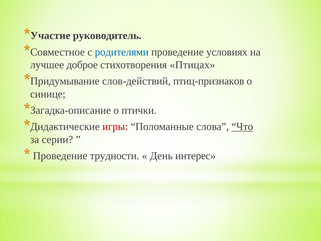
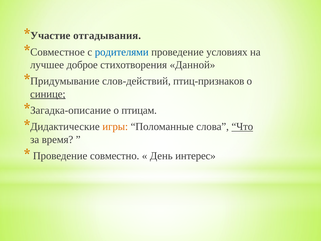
руководитель: руководитель -> отгадывания (107, 36)
Птицах: Птицах -> Данной (192, 65)
синице underline: none -> present (48, 94)
птички: птички -> птицам (139, 110)
игры colour: red -> orange (115, 127)
серии: серии -> время (57, 139)
трудности: трудности -> совместно (115, 156)
